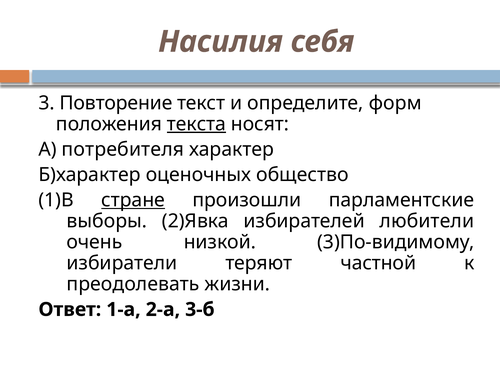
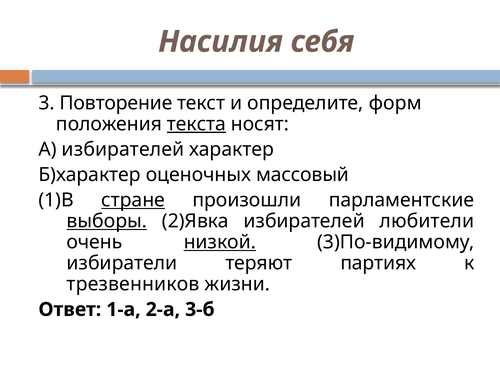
А потребителя: потребителя -> избирателей (123, 149)
общество: общество -> массовый (303, 175)
выборы underline: none -> present (107, 221)
низкой underline: none -> present (220, 242)
частной: частной -> партиях (378, 263)
преодолевать: преодолевать -> трезвенников (133, 284)
